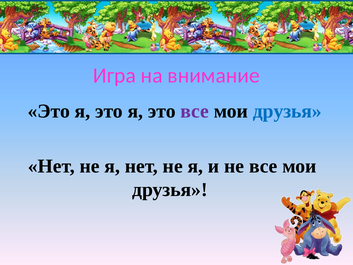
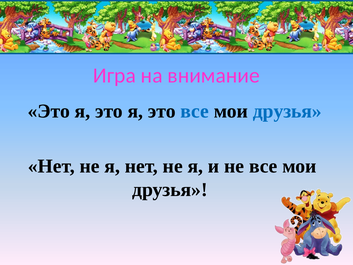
все colour: purple -> blue (195, 111)
